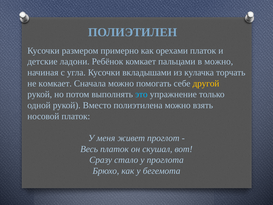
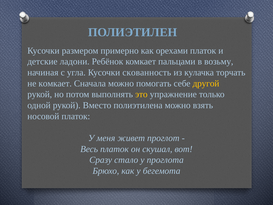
в можно: можно -> возьму (219, 61)
вкладышами: вкладышами -> скованность (147, 72)
это colour: light blue -> yellow (141, 94)
